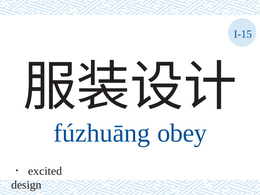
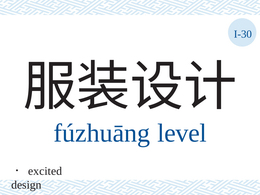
I-15: I-15 -> I-30 (243, 34)
obey: obey -> level (182, 133)
